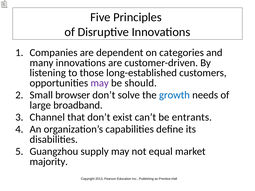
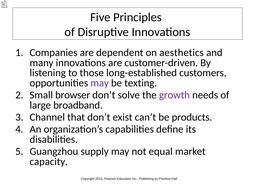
categories: categories -> aesthetics (182, 53)
should: should -> texting (141, 83)
growth colour: blue -> purple (174, 95)
entrants: entrants -> products (192, 117)
majority: majority -> capacity (49, 162)
